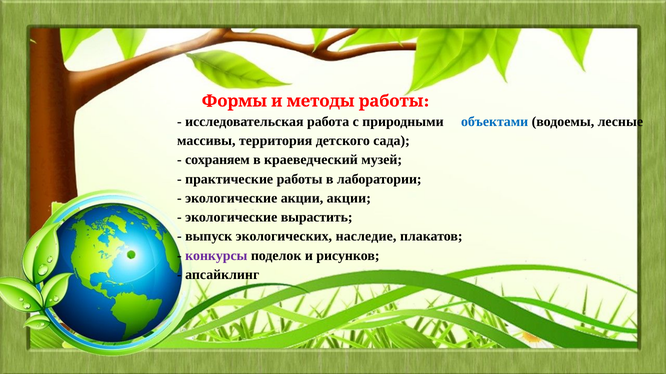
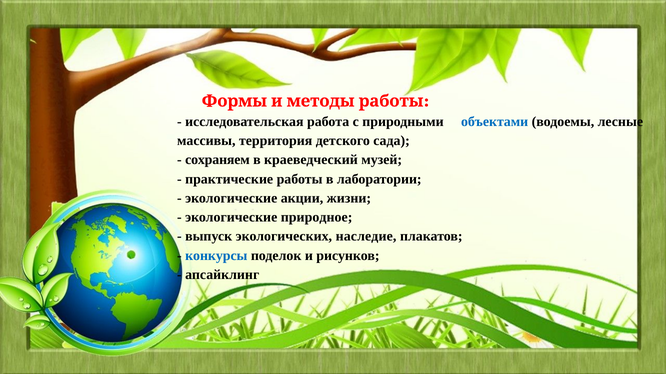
акции акции: акции -> жизни (349, 198)
вырастить: вырастить -> природное (317, 218)
конкурсы colour: purple -> blue (216, 256)
